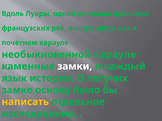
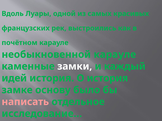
язык: язык -> идей (14, 78)
О летучих: летучих -> история (107, 78)
написать colour: yellow -> pink (25, 102)
